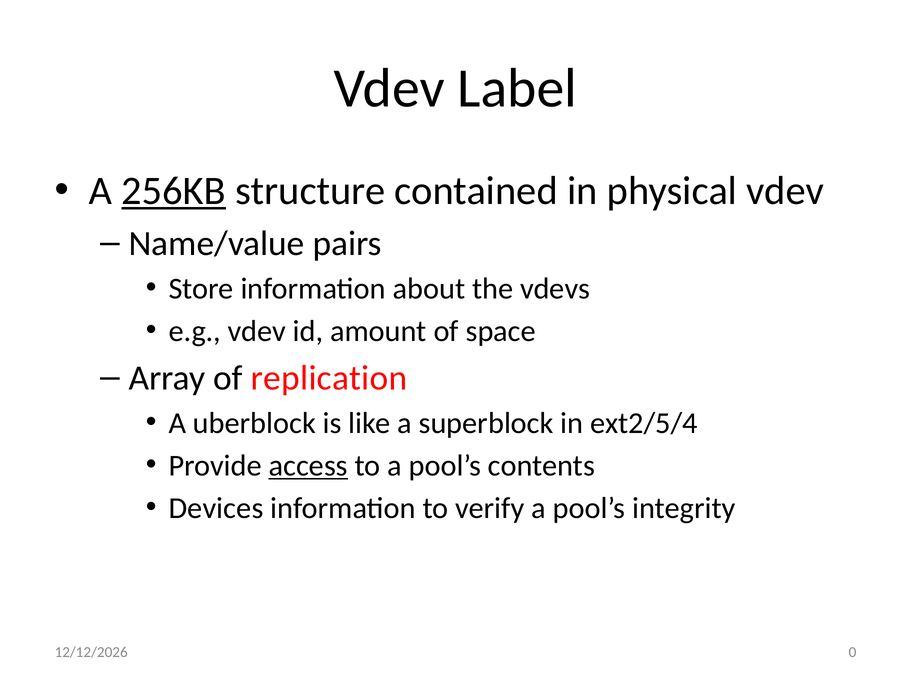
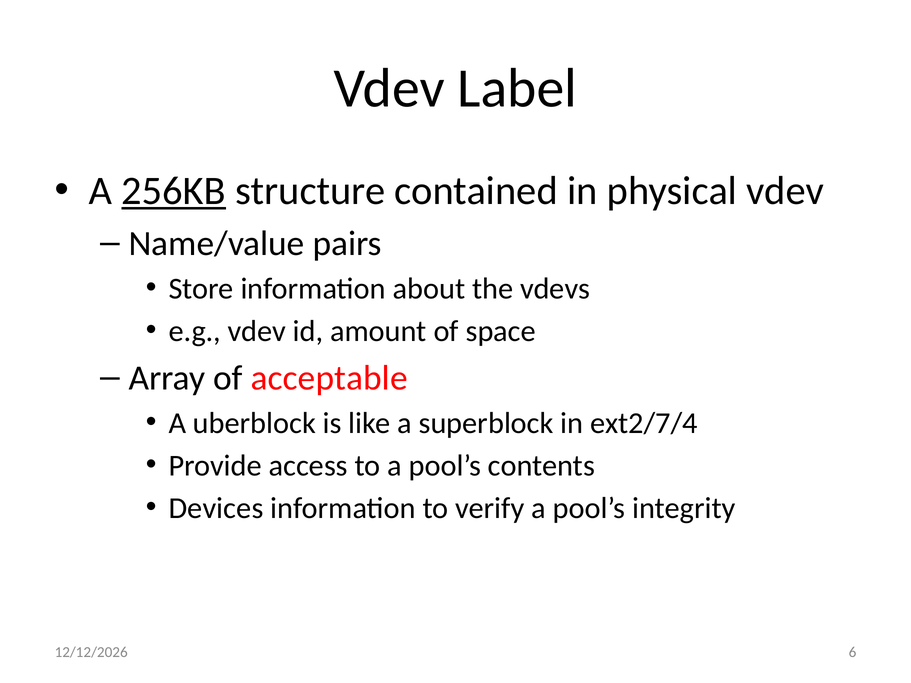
replication: replication -> acceptable (329, 378)
ext2/5/4: ext2/5/4 -> ext2/7/4 (644, 423)
access underline: present -> none (308, 466)
0: 0 -> 6 (853, 652)
